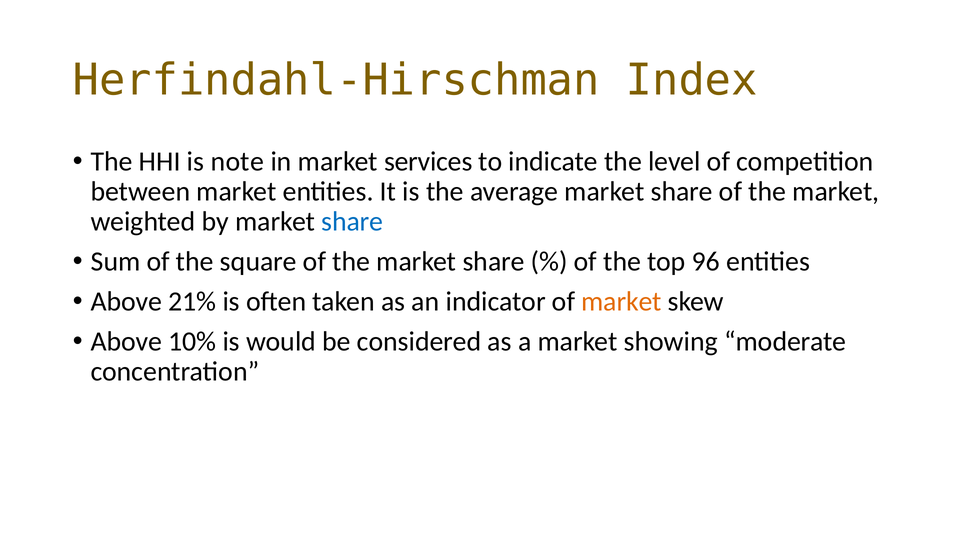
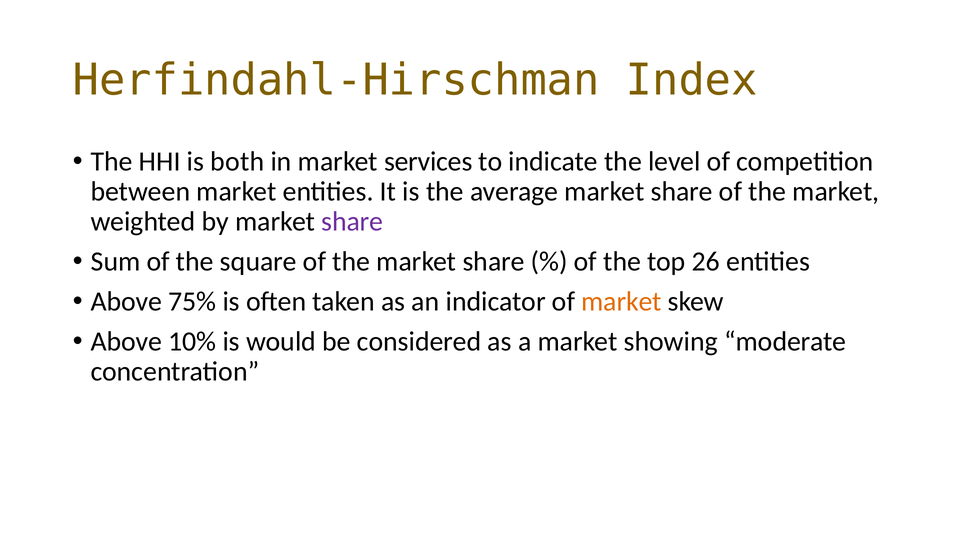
note: note -> both (237, 161)
share colour: blue -> purple (352, 222)
96: 96 -> 26 (706, 262)
21%: 21% -> 75% (192, 302)
